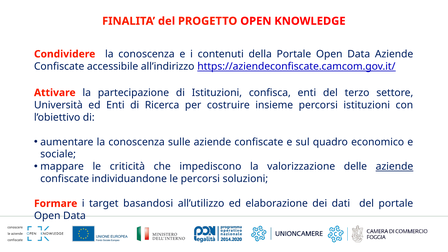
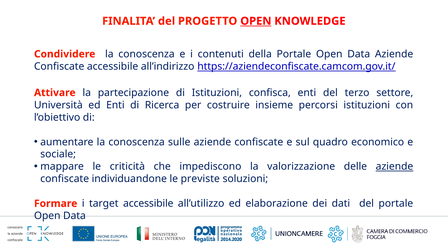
OPEN underline: none -> present (256, 21)
le percorsi: percorsi -> previste (200, 179)
target basandosi: basandosi -> accessibile (148, 204)
